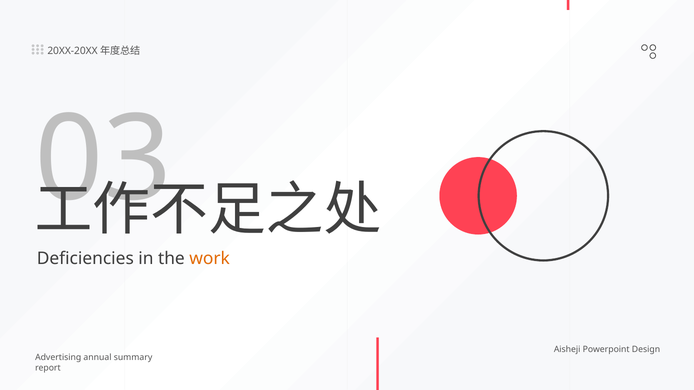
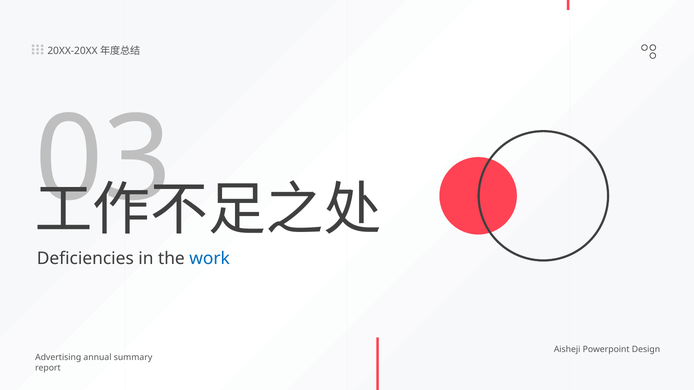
work colour: orange -> blue (210, 259)
